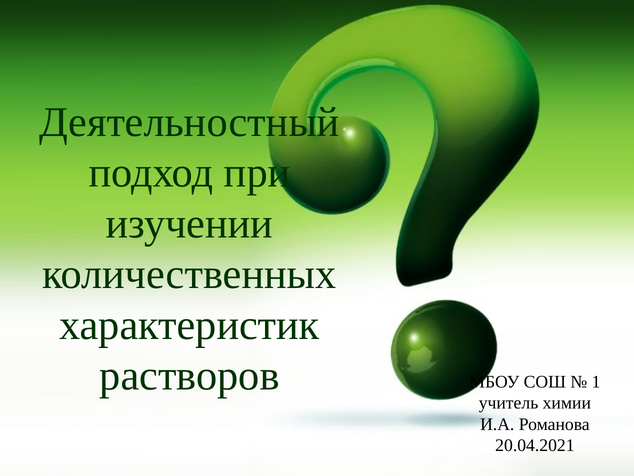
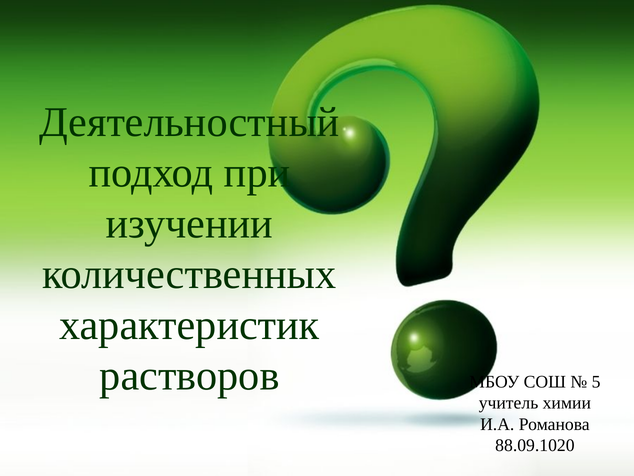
1: 1 -> 5 (596, 382)
20.04.2021: 20.04.2021 -> 88.09.1020 (535, 445)
